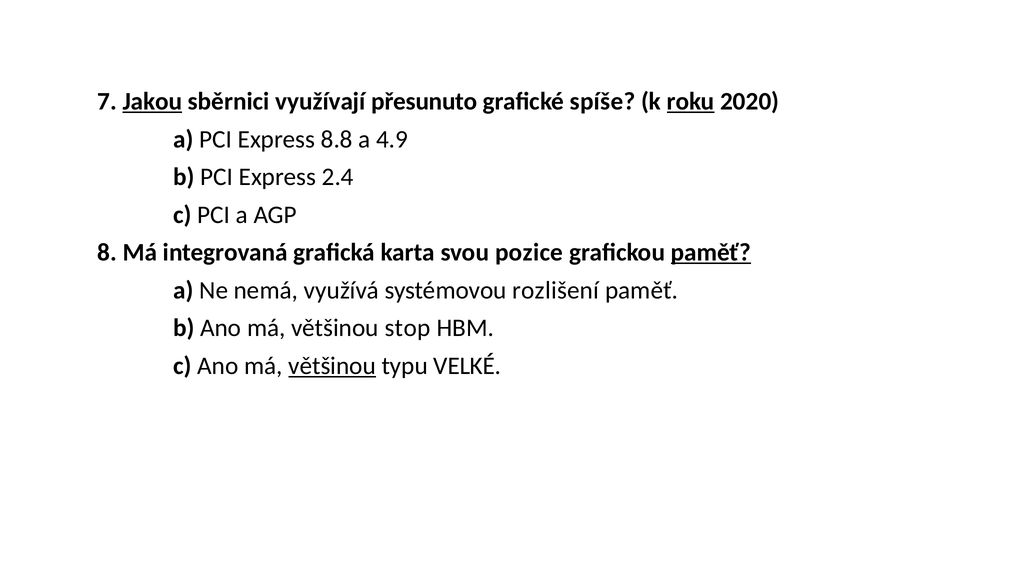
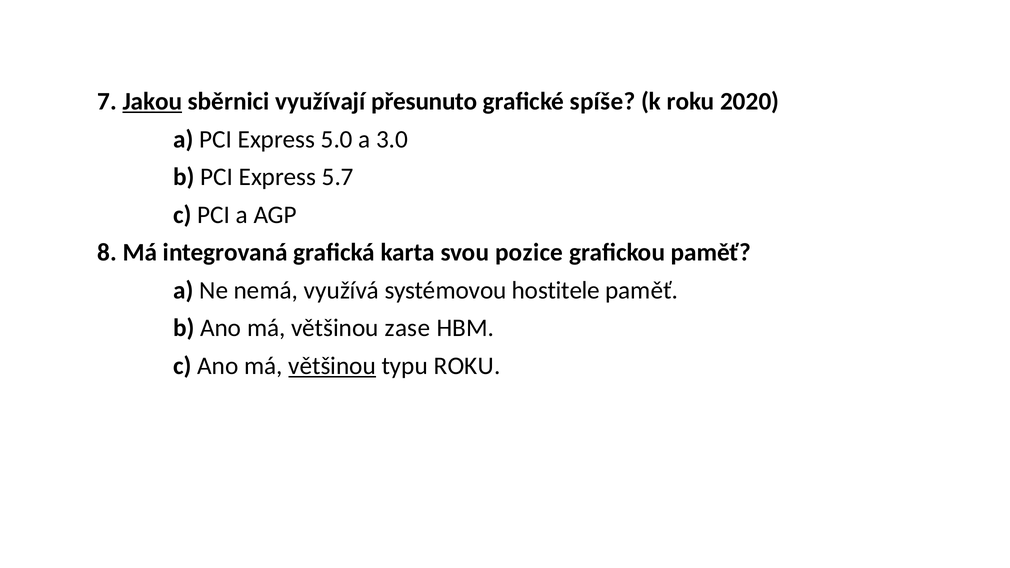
roku underline: present -> none (691, 101)
8.8: 8.8 -> 5.0 (337, 139)
4.9: 4.9 -> 3.0 (392, 139)
2.4: 2.4 -> 5.7 (338, 177)
paměť underline: present -> none (711, 253)
rozlišení: rozlišení -> hostitele (556, 290)
stop: stop -> zase (408, 328)
typu VELKÉ: VELKÉ -> ROKU (467, 366)
